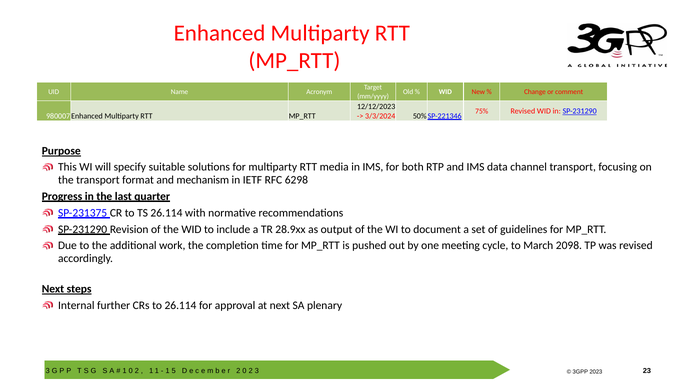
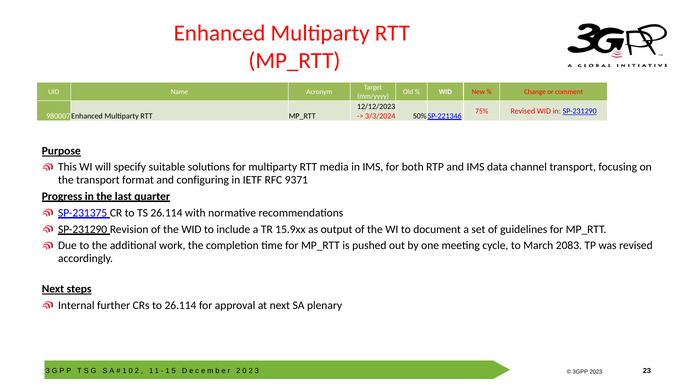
mechanism: mechanism -> configuring (203, 180)
6298: 6298 -> 9371 (296, 180)
28.9xx: 28.9xx -> 15.9xx (290, 229)
2098: 2098 -> 2083 (569, 246)
